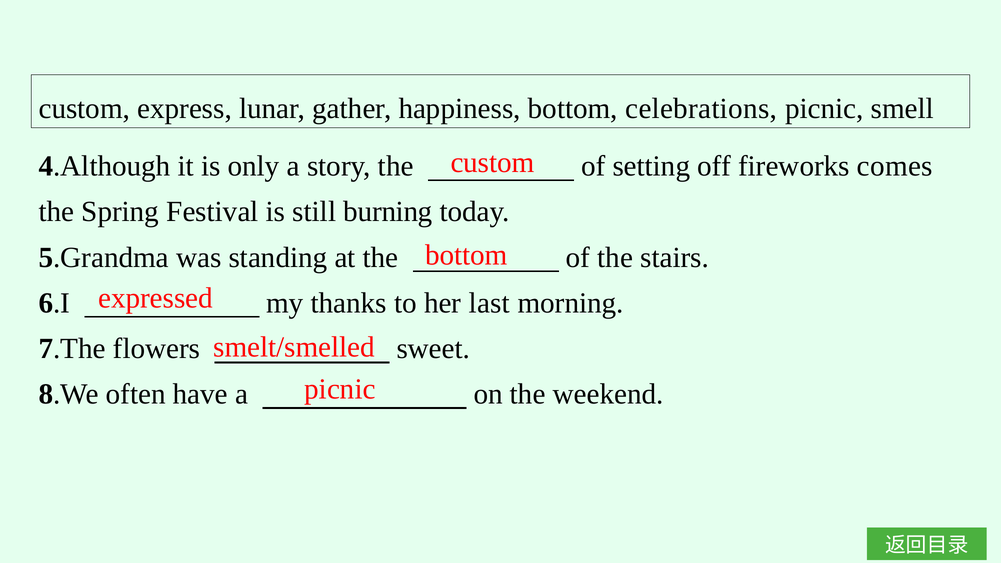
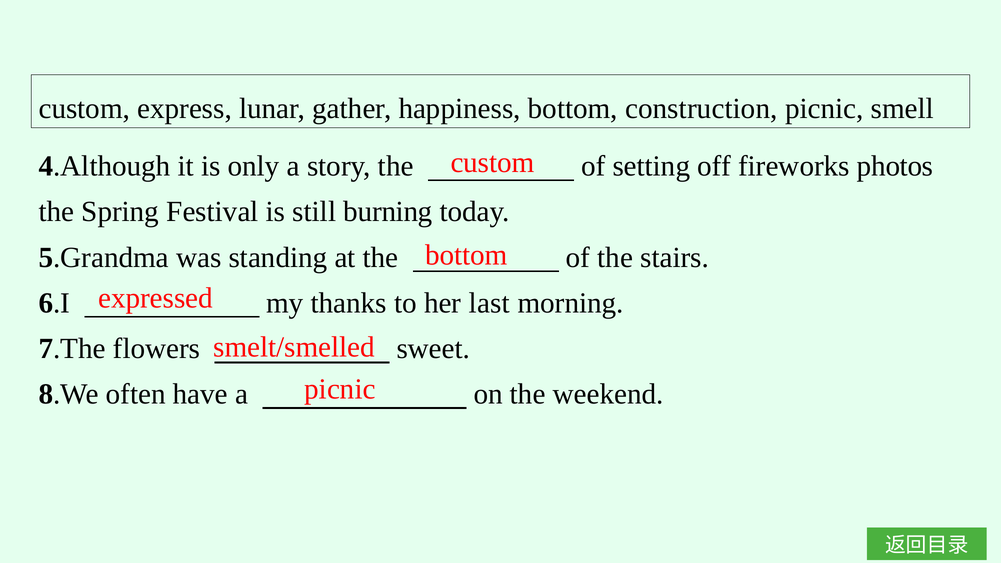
celebrations: celebrations -> construction (701, 109)
comes: comes -> photos (895, 166)
